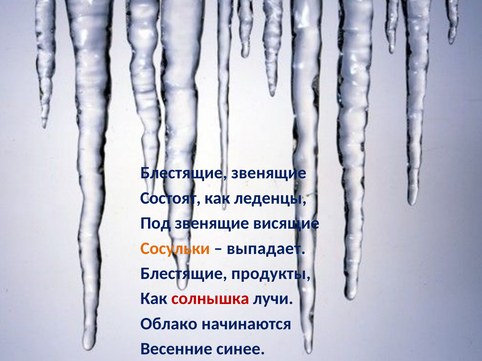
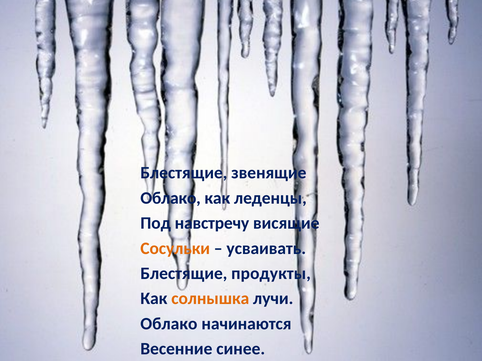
Состоят: Состоят -> Облако (171, 198)
Под звенящие: звенящие -> навстречу (212, 223)
выпадает: выпадает -> усваивать (266, 249)
солнышка colour: red -> orange (210, 299)
